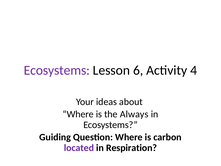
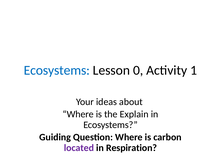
Ecosystems colour: purple -> blue (57, 70)
6: 6 -> 0 (138, 70)
4: 4 -> 1 (194, 70)
Always: Always -> Explain (134, 114)
